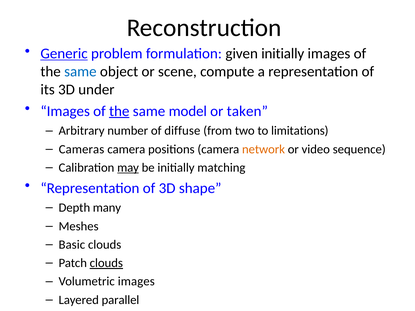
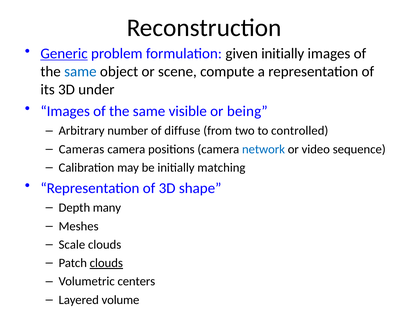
the underline: present -> none (119, 111)
model: model -> visible (188, 111)
taken: taken -> being (247, 111)
limitations: limitations -> controlled (300, 131)
network colour: orange -> blue (263, 149)
may underline: present -> none (128, 168)
Basic: Basic -> Scale (72, 245)
Volumetric images: images -> centers (136, 282)
parallel: parallel -> volume (120, 300)
